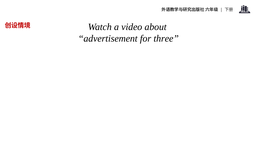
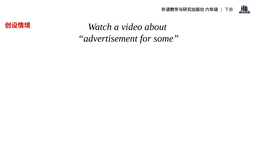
three: three -> some (166, 38)
